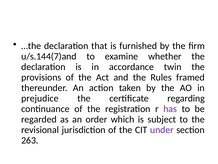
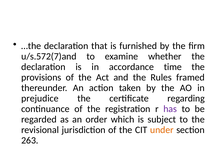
u/s.144(7)and: u/s.144(7)and -> u/s.572(7)and (49, 56)
twin: twin -> time (173, 67)
under colour: purple -> orange (162, 129)
